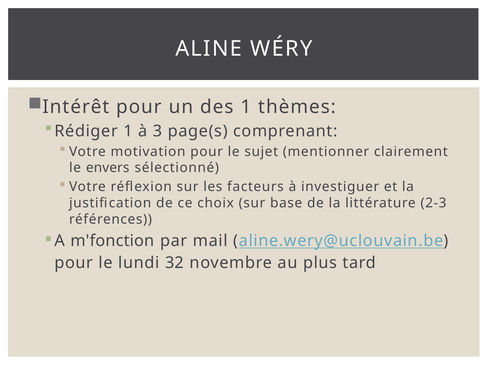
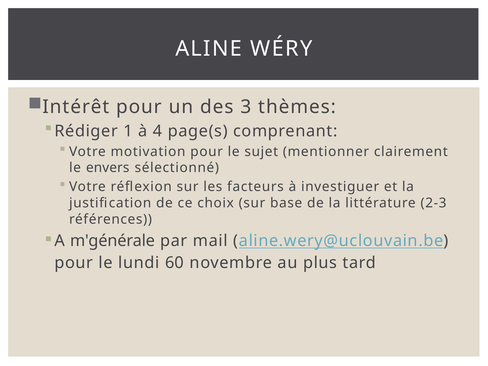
des 1: 1 -> 3 (246, 107)
3: 3 -> 4 (157, 131)
m'fonction: m'fonction -> m'générale (113, 241)
32: 32 -> 60 (174, 263)
